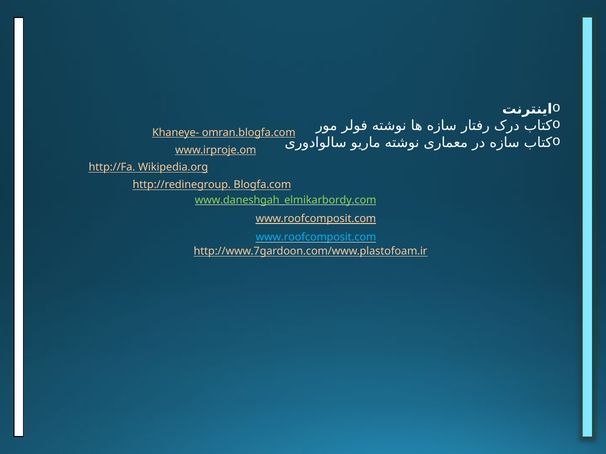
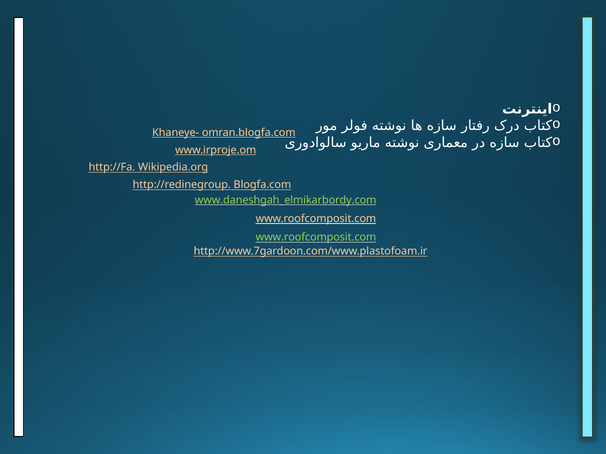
www.roofcomposit.com colour: light blue -> light green (316, 237)
